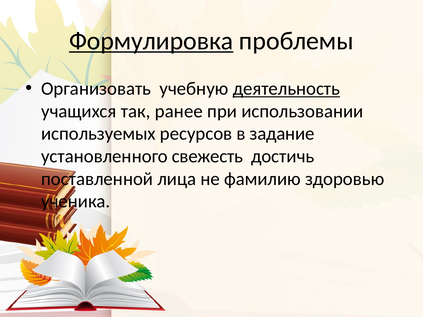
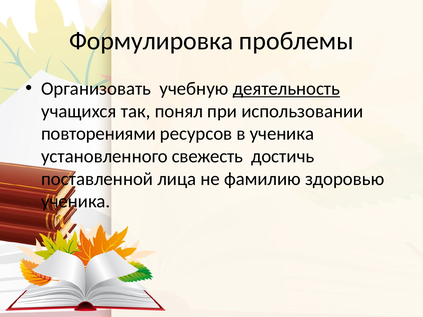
Формулировка underline: present -> none (151, 41)
ранее: ранее -> понял (179, 111)
используемых: используемых -> повторениями (99, 134)
в задание: задание -> ученика (282, 134)
